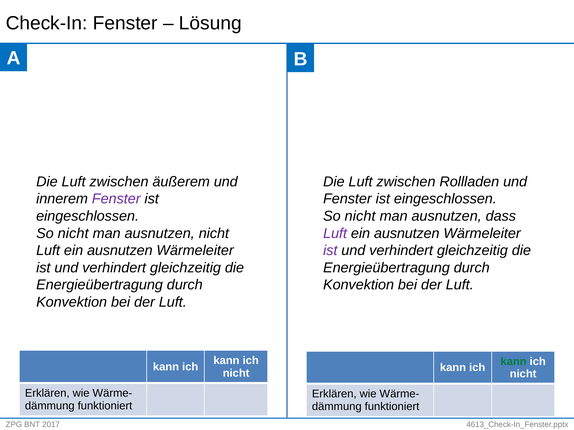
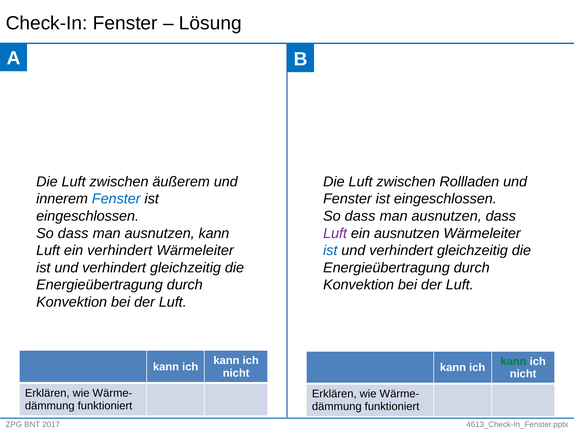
Fenster colour: purple -> blue (116, 199)
nicht: nicht -> dass (360, 216)
nicht: nicht -> dass (73, 234)
ausnutzen nicht: nicht -> kann (214, 234)
ausnutzen: ausnutzen -> verhindert (120, 251)
ist colour: purple -> blue (330, 251)
